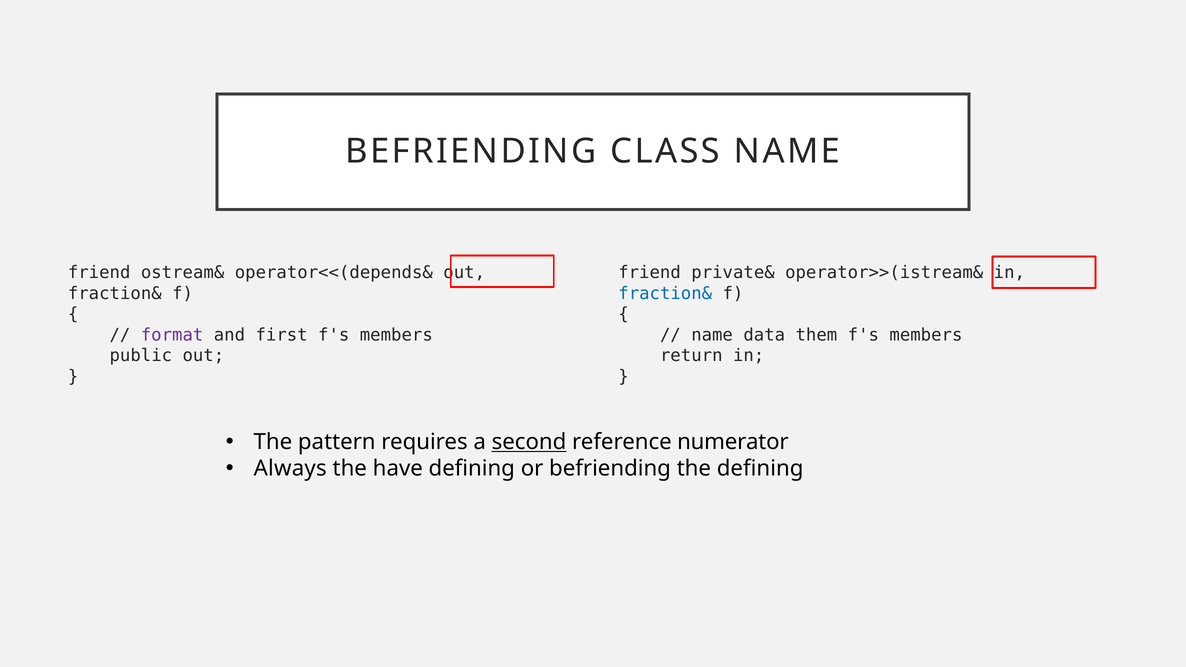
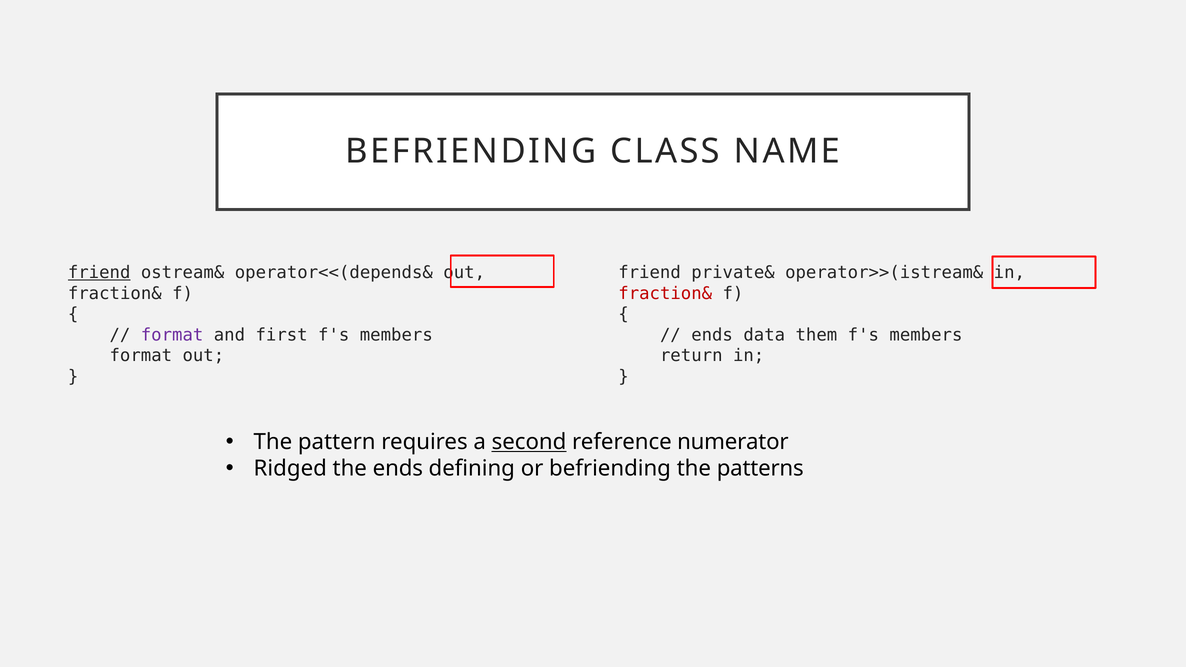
friend underline: none -> present (99, 273)
fraction& colour: blue -> red (665, 293)
name: name -> ends (712, 335)
public: public -> format (141, 356)
Always: Always -> Ridged (290, 469)
the have: have -> ends (398, 469)
the defining: defining -> patterns (760, 469)
